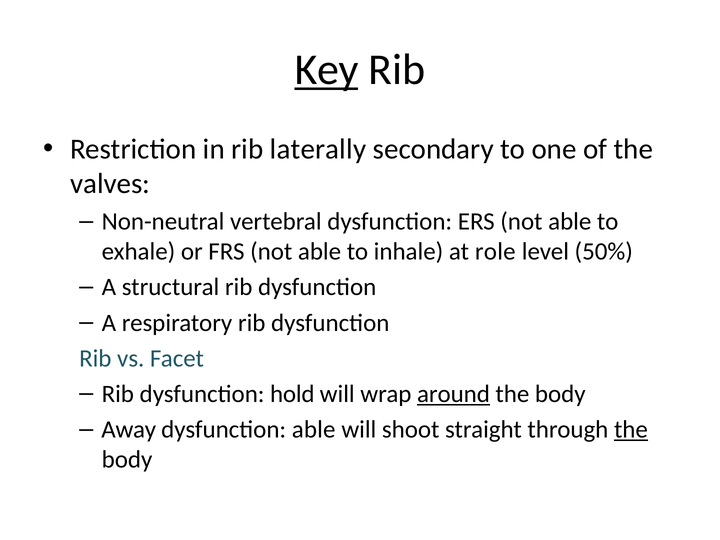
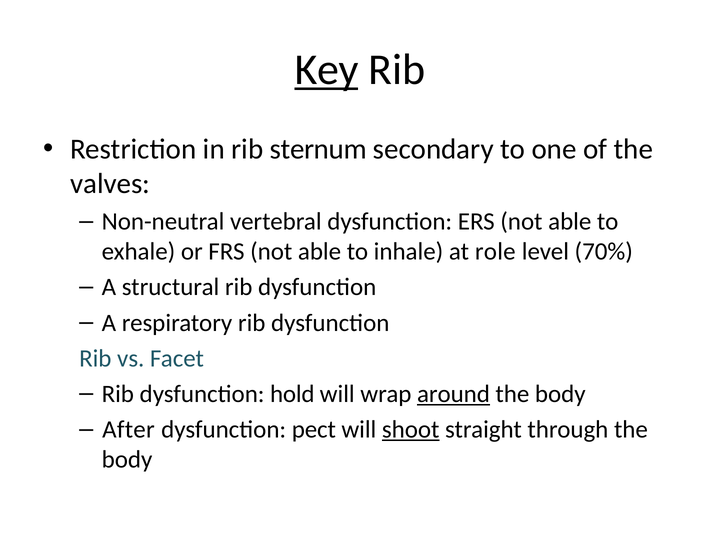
laterally: laterally -> sternum (318, 149)
50%: 50% -> 70% (604, 252)
Away: Away -> After (128, 430)
dysfunction able: able -> pect (314, 430)
shoot underline: none -> present (411, 430)
the underline: present -> none (631, 430)
